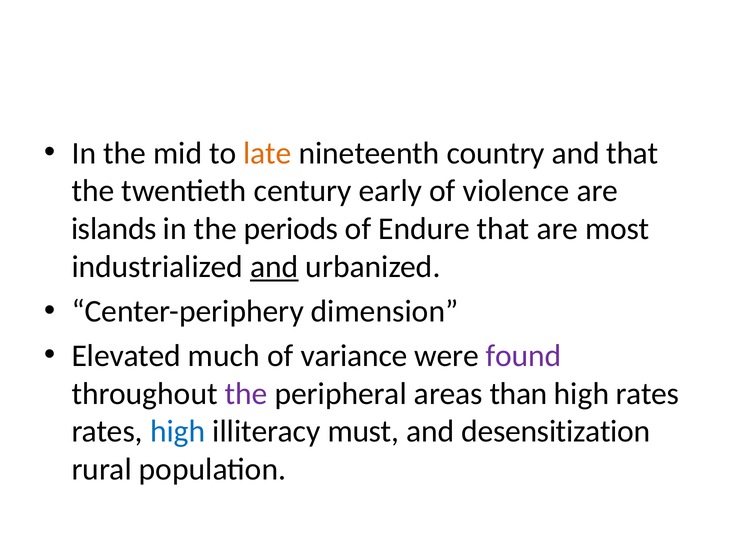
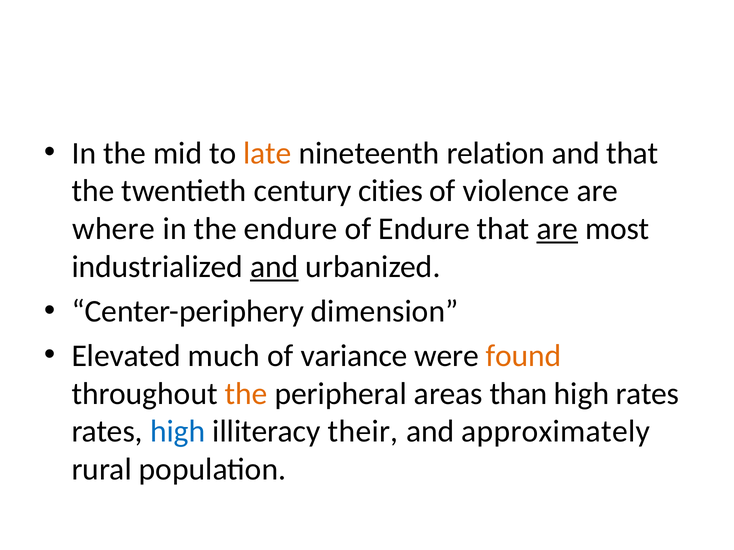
country: country -> relation (496, 153)
early: early -> cities (391, 191)
islands: islands -> where (114, 229)
the periods: periods -> endure (291, 229)
are underline: none -> present (557, 229)
found colour: purple -> orange (524, 356)
the colour: purple -> orange (246, 394)
must: must -> their (363, 432)
desensitization: desensitization -> approximately (556, 432)
